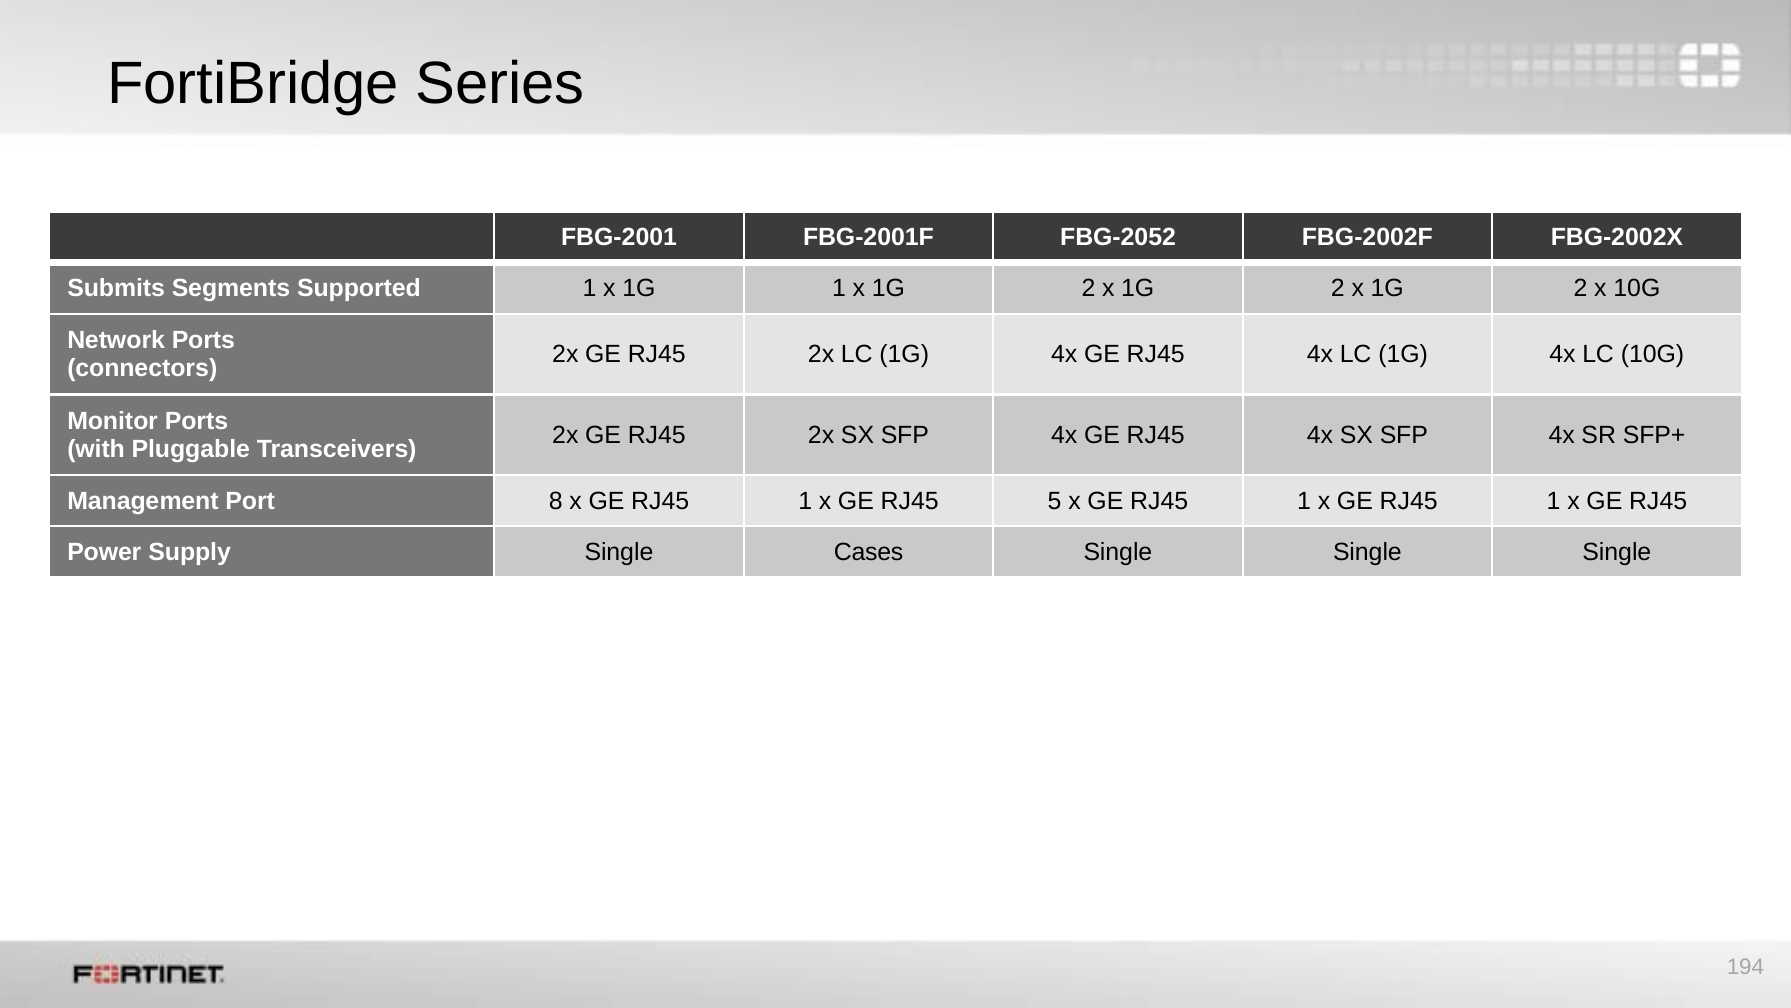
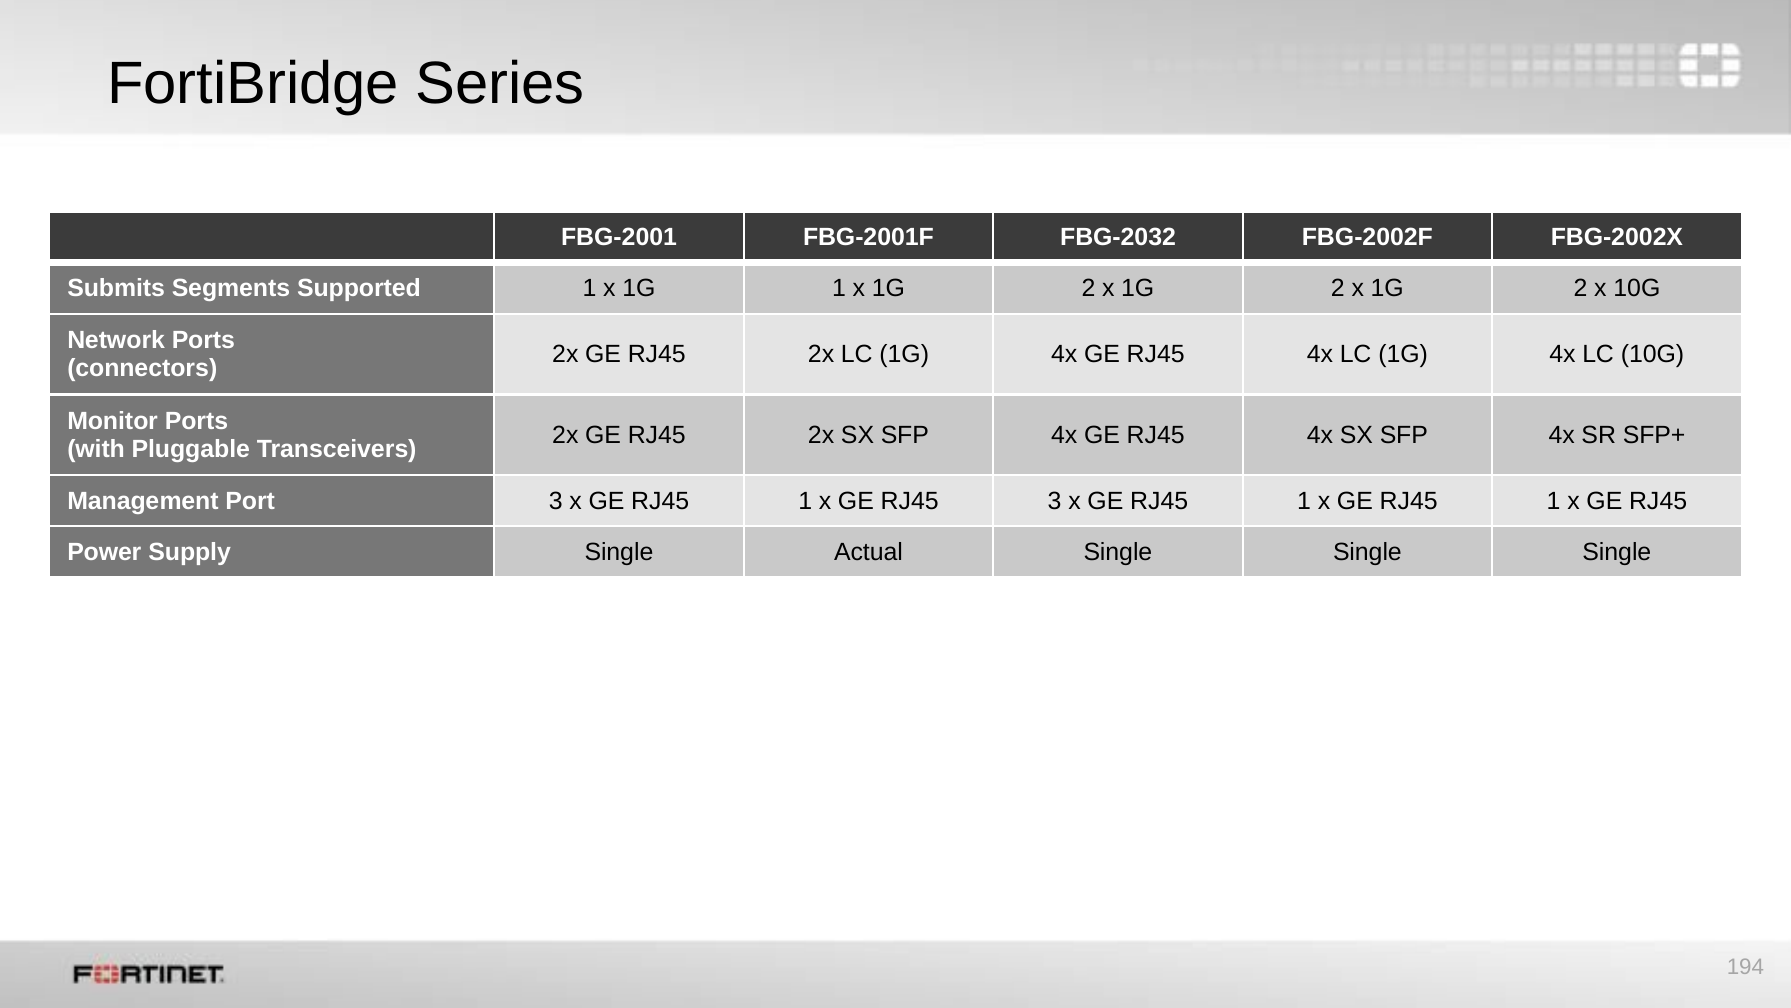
FBG-2052: FBG-2052 -> FBG-2032 (1118, 237)
Port 8: 8 -> 3 (556, 501)
RJ45 5: 5 -> 3 (1055, 501)
Cases: Cases -> Actual (868, 552)
